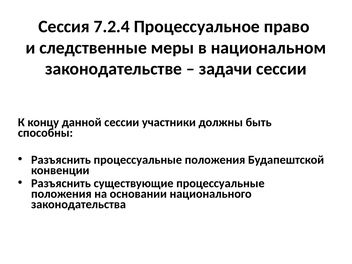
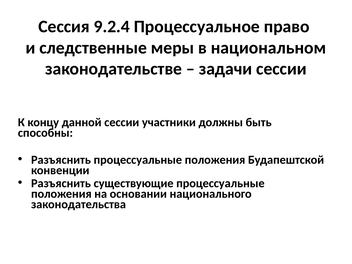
7.2.4: 7.2.4 -> 9.2.4 (112, 27)
